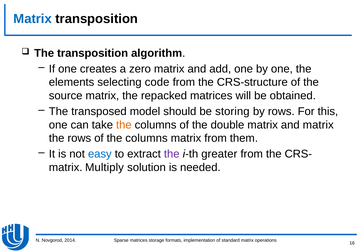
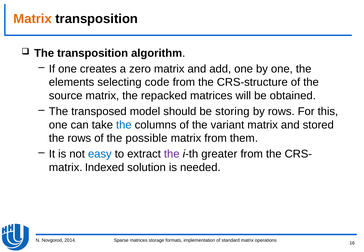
Matrix colour: blue -> orange (33, 19)
the colour: orange -> blue (124, 125)
double: double -> variant (227, 125)
and matrix: matrix -> stored (318, 125)
of the columns: columns -> possible (146, 138)
Multiply: Multiply -> Indexed (105, 167)
